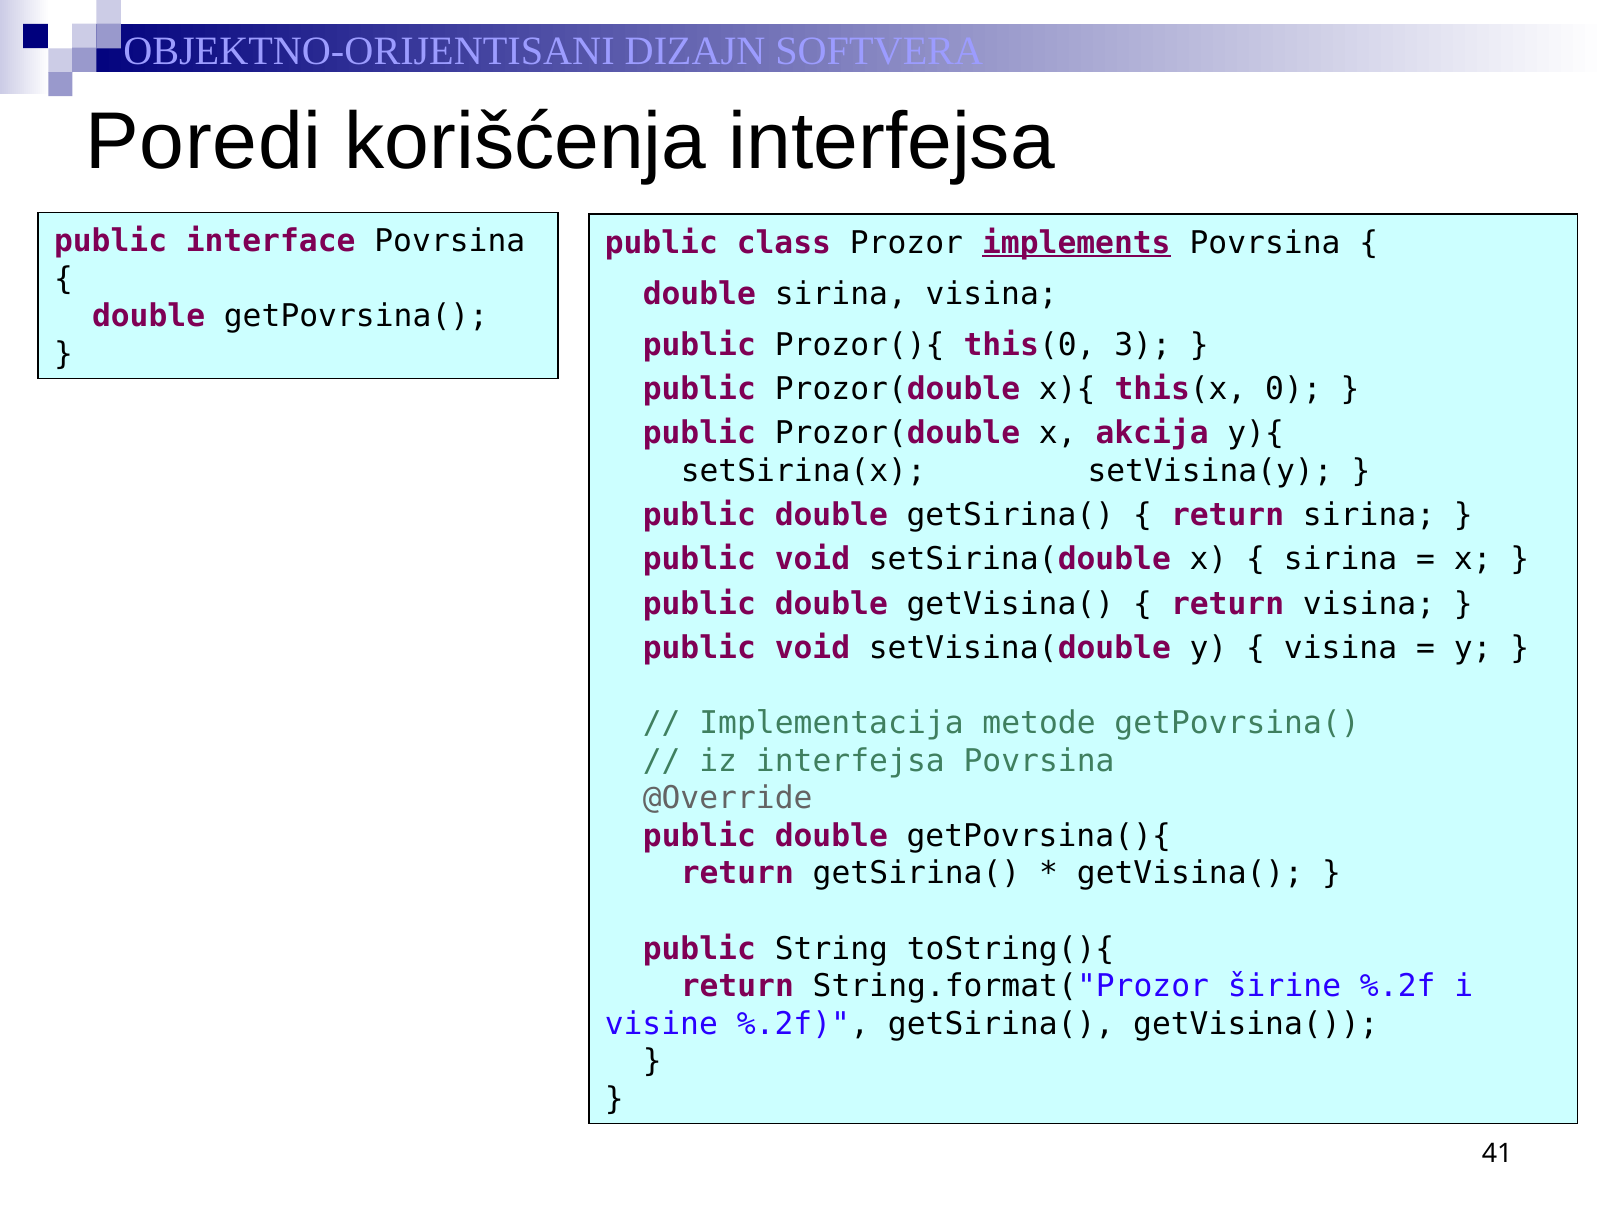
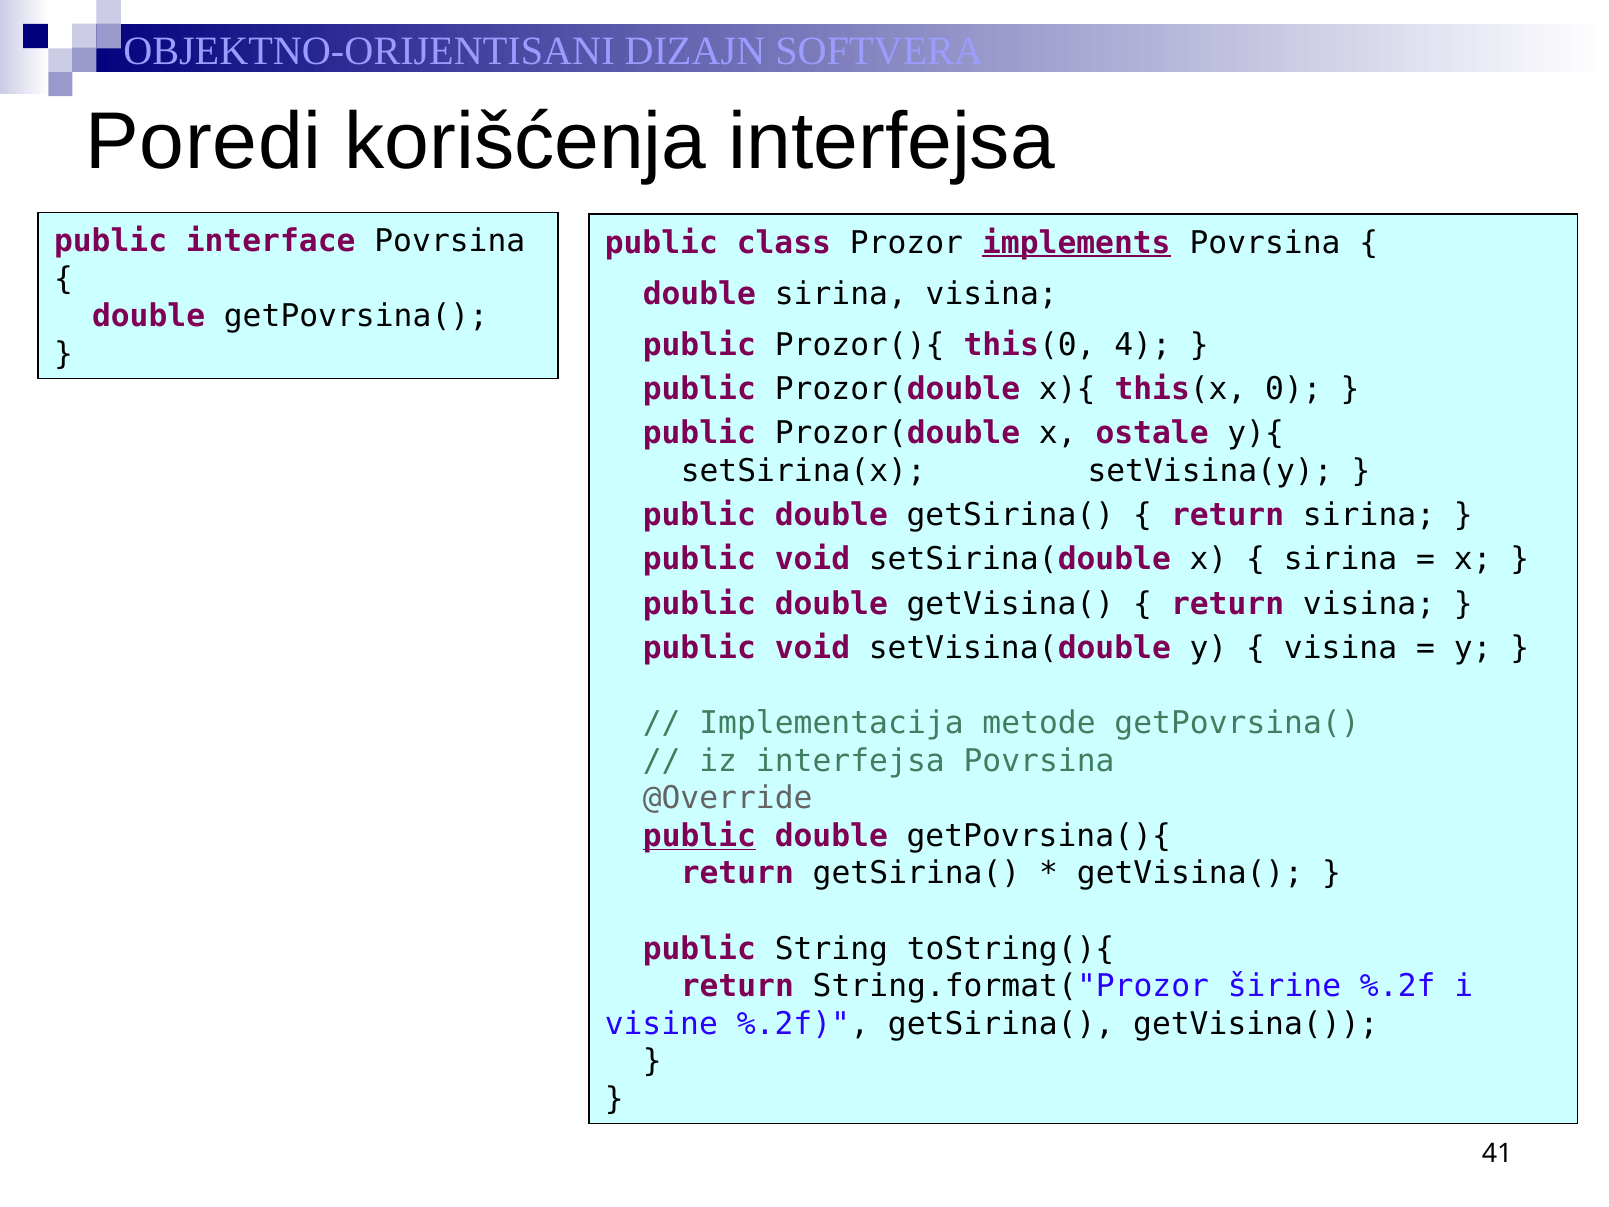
3: 3 -> 4 (1143, 345)
akcija: akcija -> ostale (1152, 433)
public underline: none -> present (699, 836)
